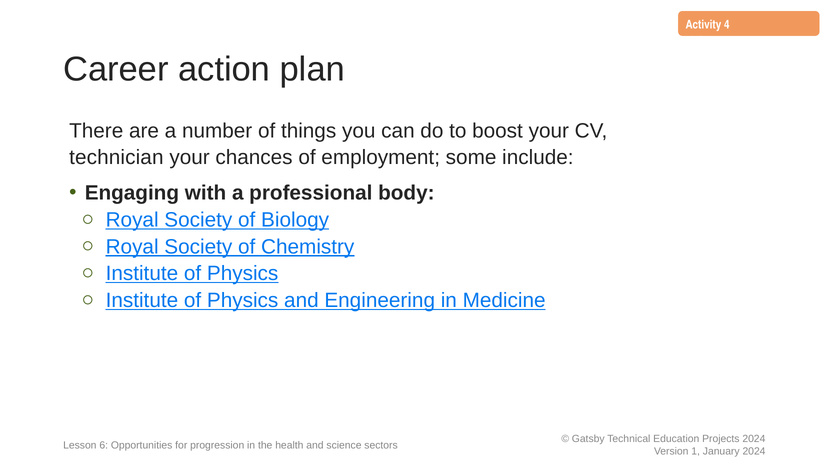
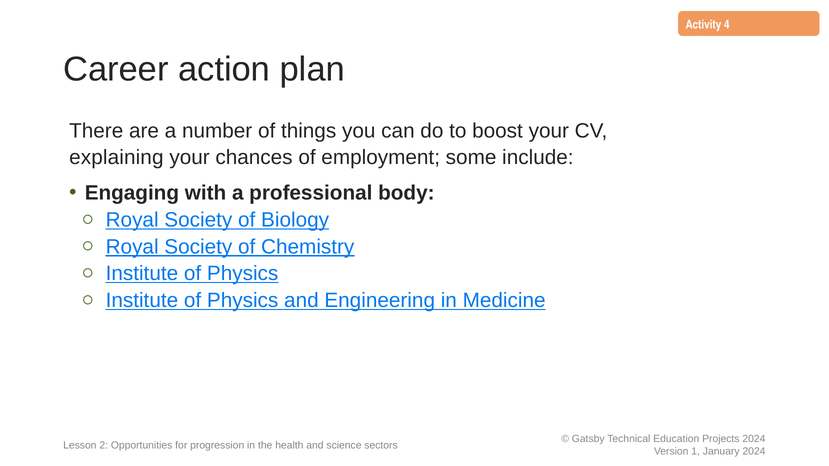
technician: technician -> explaining (116, 158)
6: 6 -> 2 (104, 446)
